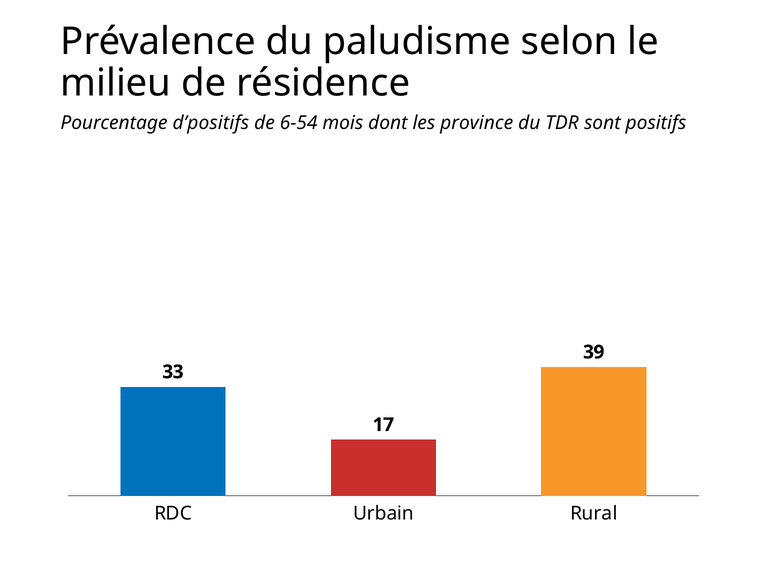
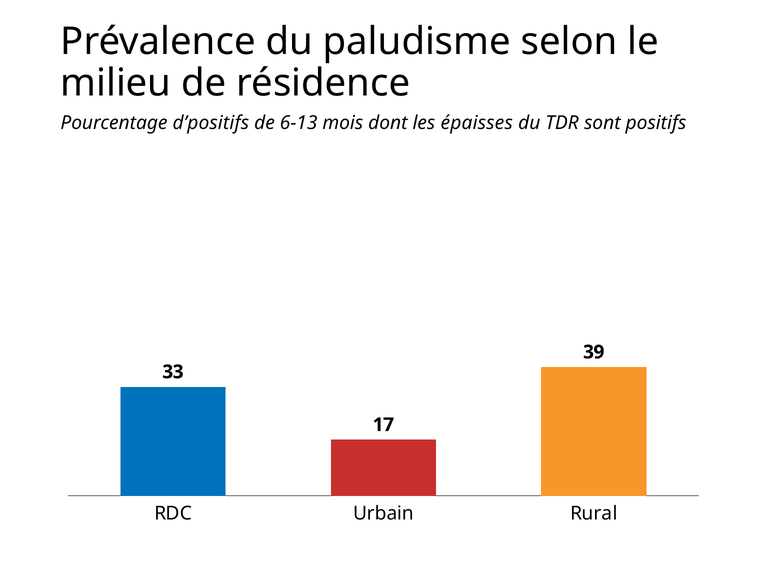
6-54: 6-54 -> 6-13 (299, 123)
province: province -> épaisses (477, 123)
